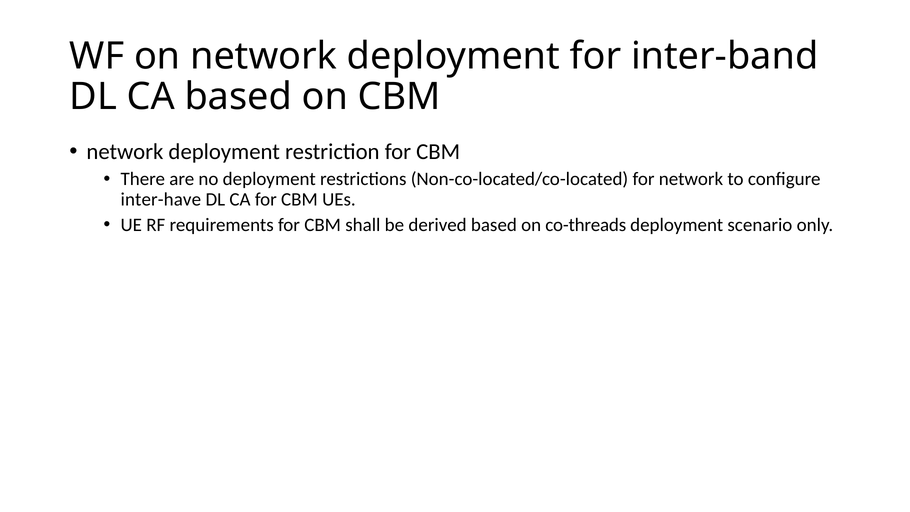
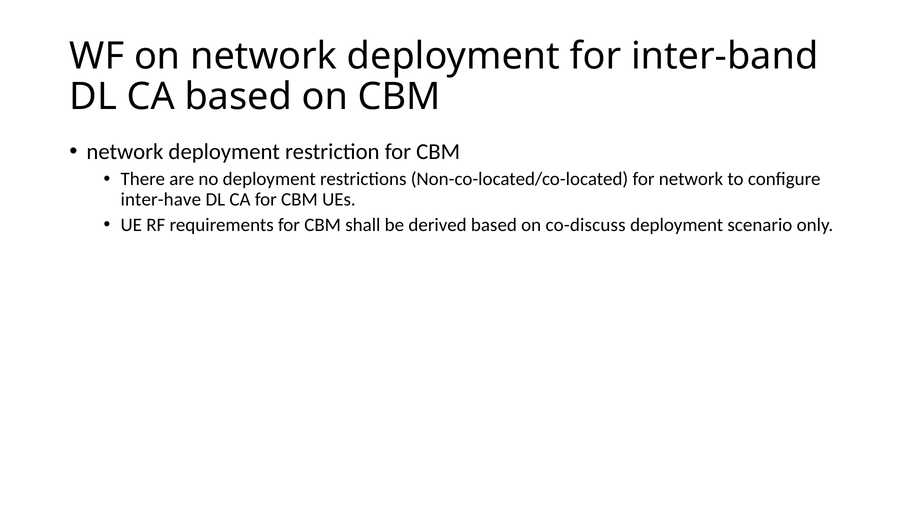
co-threads: co-threads -> co-discuss (586, 225)
